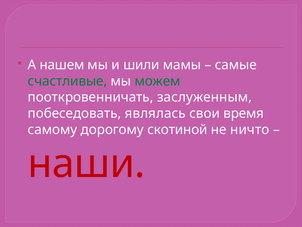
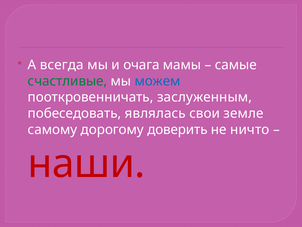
нашем: нашем -> всегда (62, 65)
шили: шили -> очага (141, 65)
можем colour: green -> blue (158, 81)
время: время -> земле (244, 113)
скотиной: скотиной -> доверить (177, 129)
